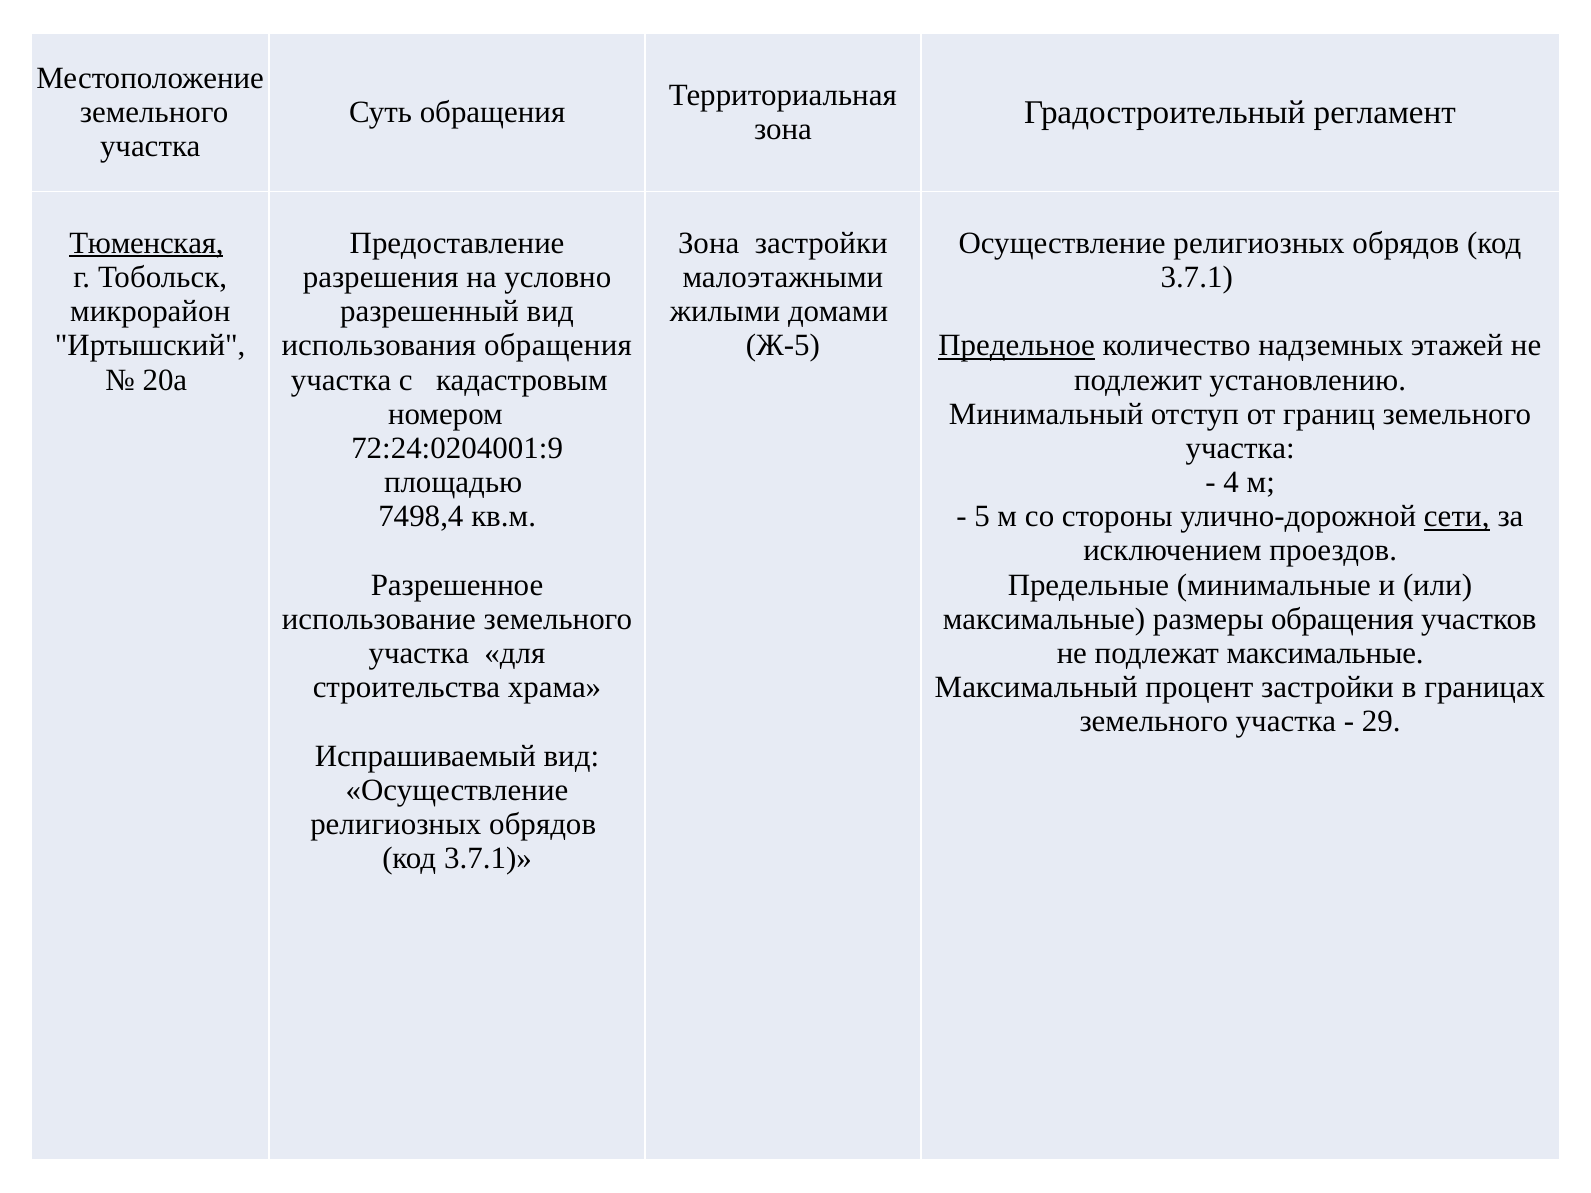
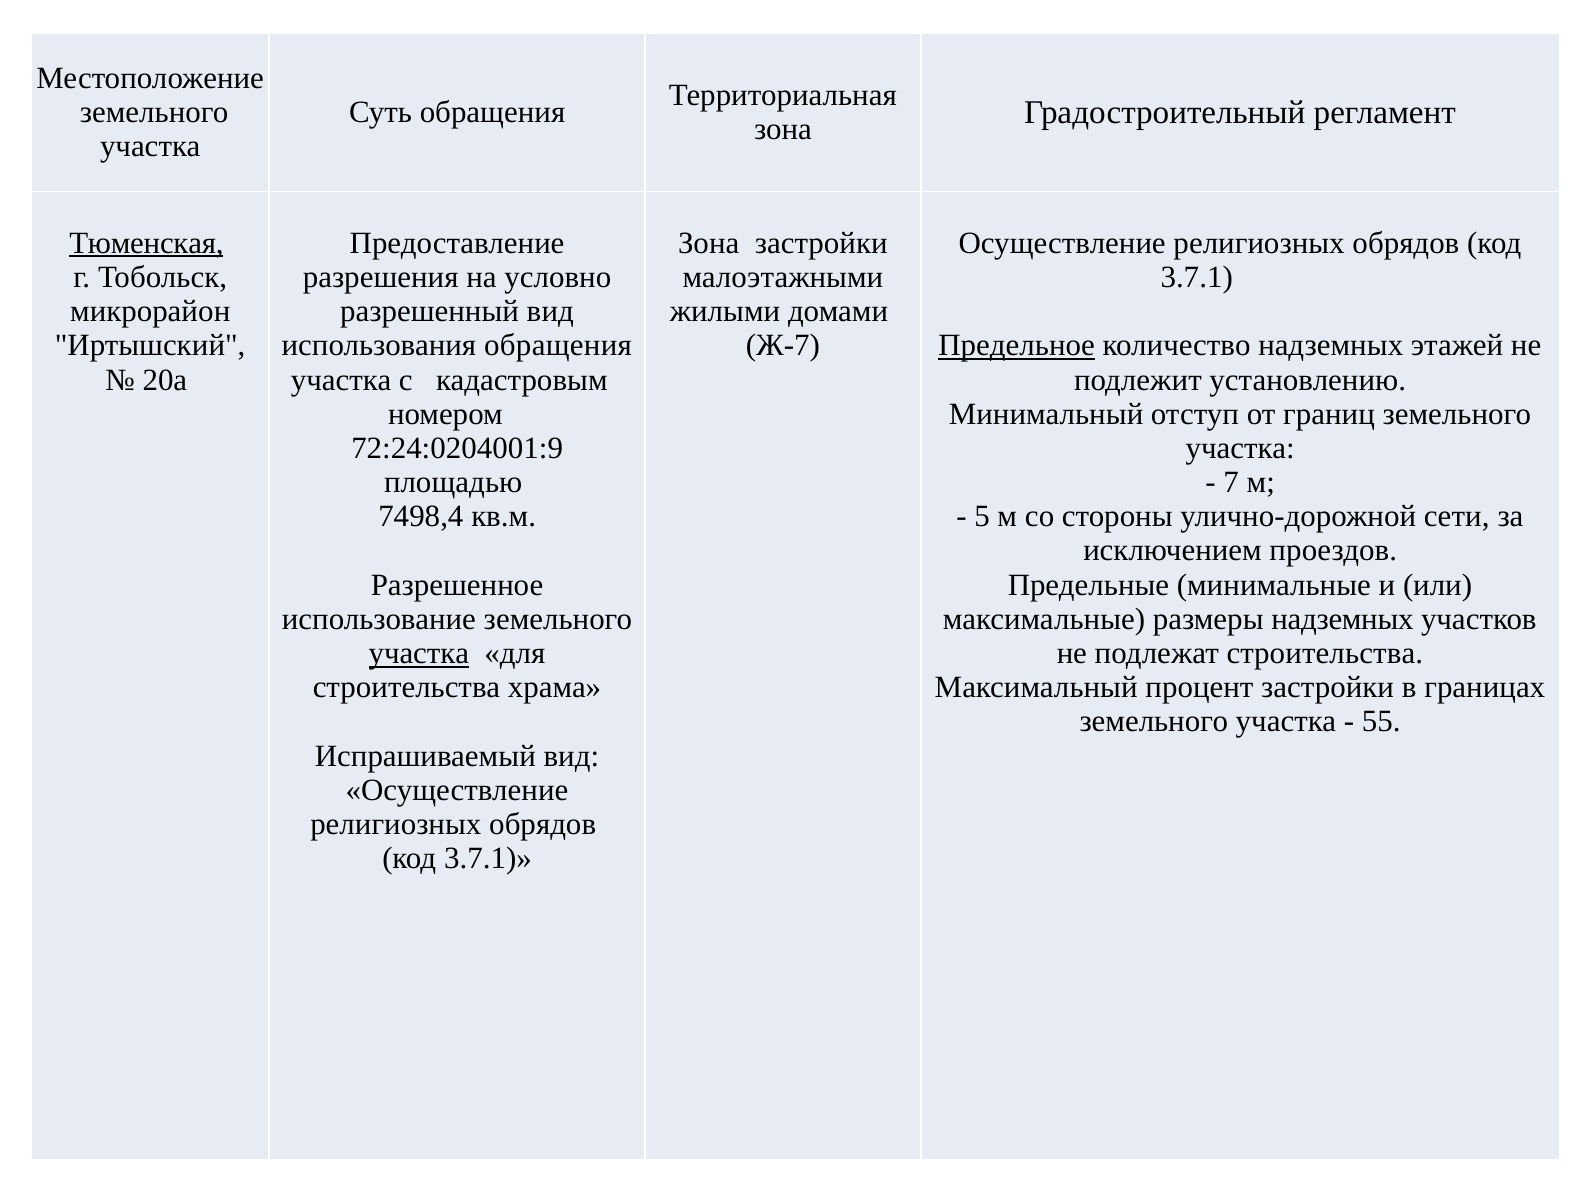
Ж-5: Ж-5 -> Ж-7 (783, 346)
4: 4 -> 7 (1231, 482)
сети underline: present -> none (1457, 517)
размеры обращения: обращения -> надземных (1342, 619)
участка underline: none -> present (419, 653)
подлежат максимальные: максимальные -> строительства (1325, 653)
29: 29 -> 55 (1381, 722)
